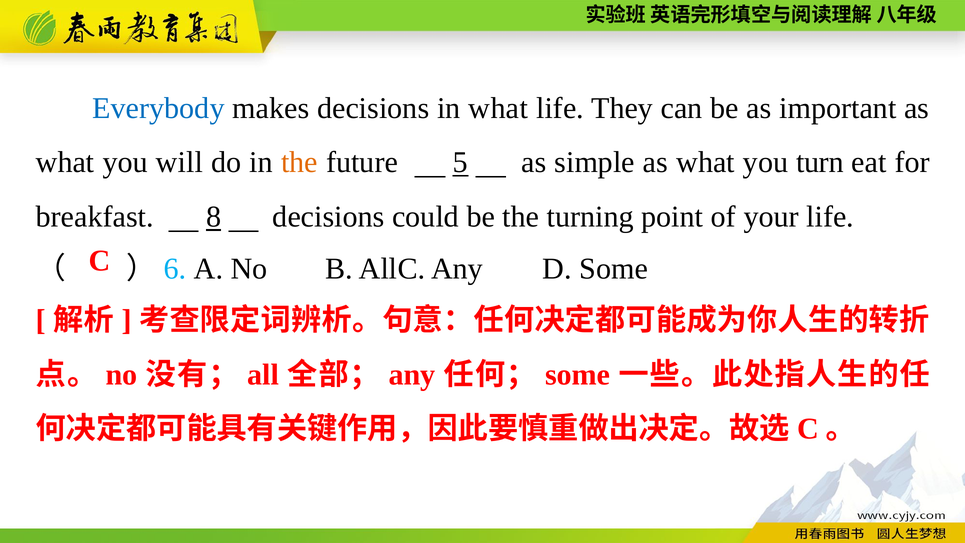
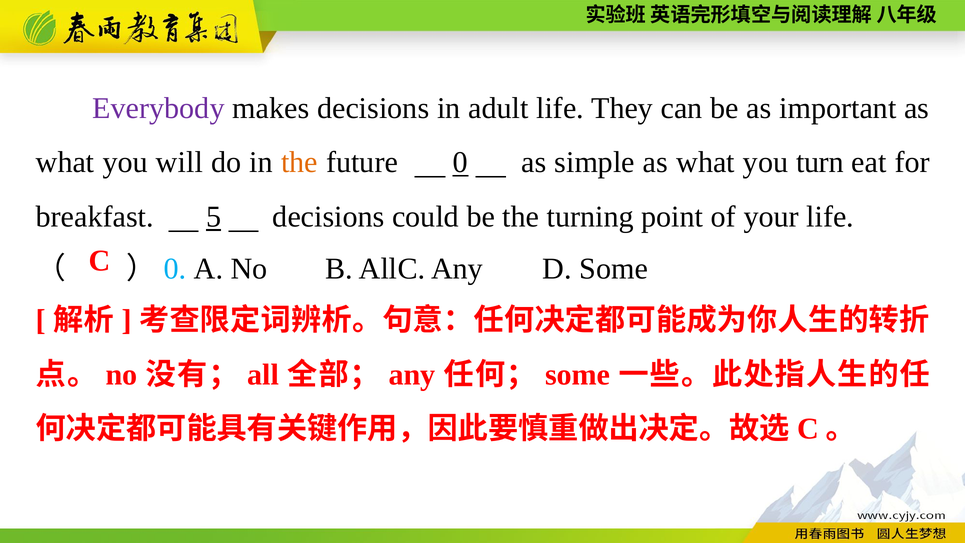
Everybody colour: blue -> purple (159, 108)
in what: what -> adult (498, 108)
future 5: 5 -> 0 (460, 162)
8: 8 -> 5 (214, 217)
6: 6 -> 0 (175, 269)
